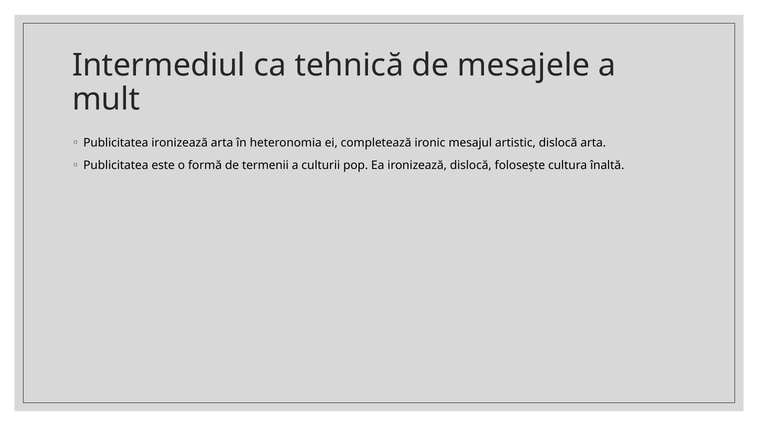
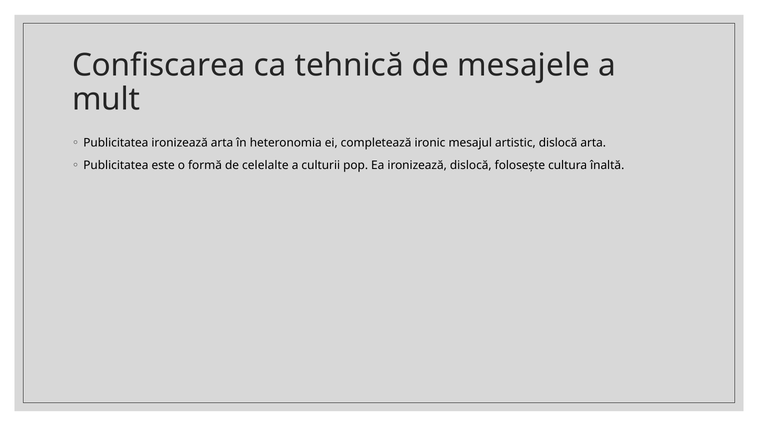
Intermediul: Intermediul -> Confiscarea (159, 65)
termenii: termenii -> celelalte (265, 166)
